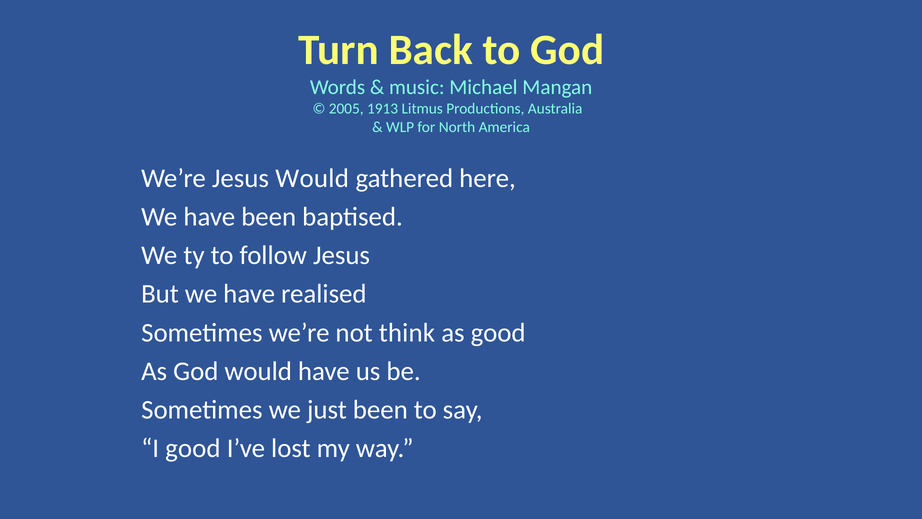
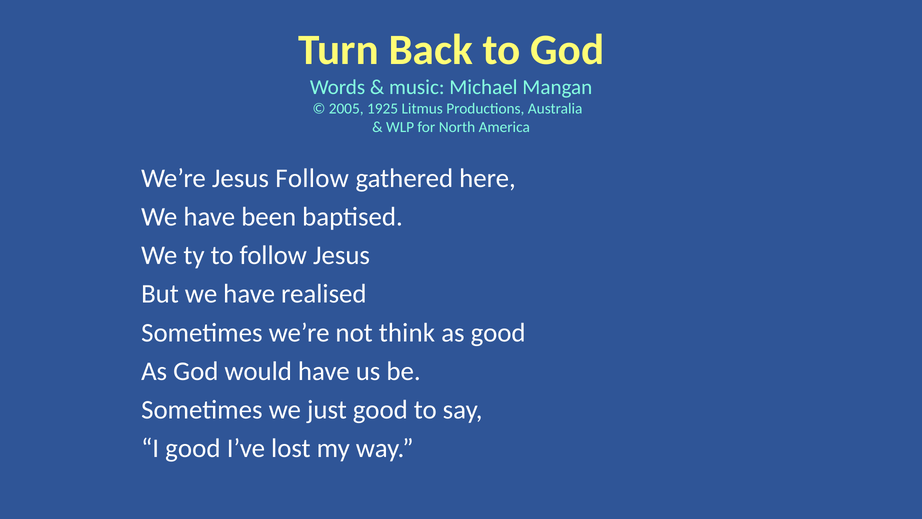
1913: 1913 -> 1925 (383, 109)
Jesus Would: Would -> Follow (312, 178)
just been: been -> good (380, 410)
